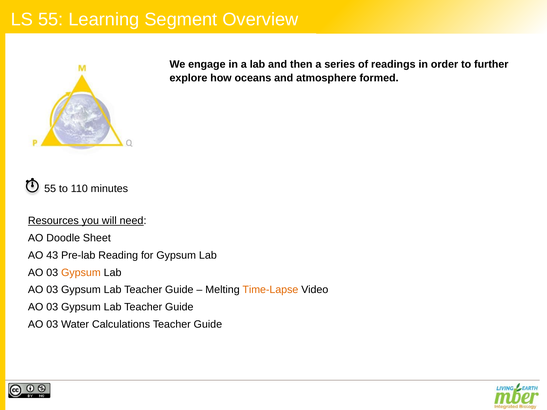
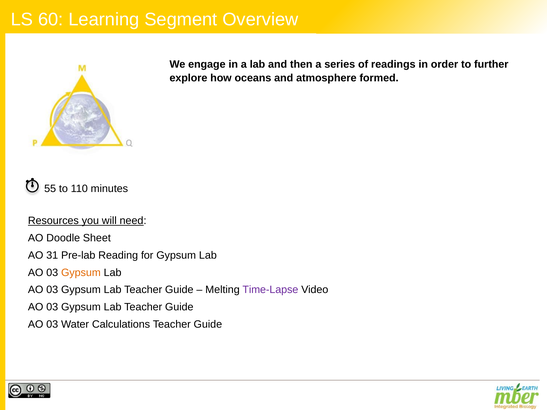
LS 55: 55 -> 60 (51, 20)
43: 43 -> 31 (52, 255)
Time-Lapse colour: orange -> purple (270, 290)
